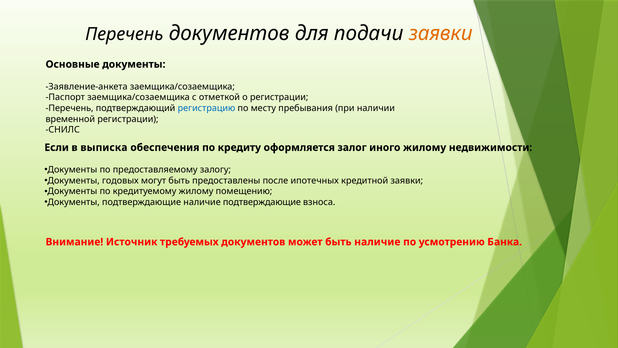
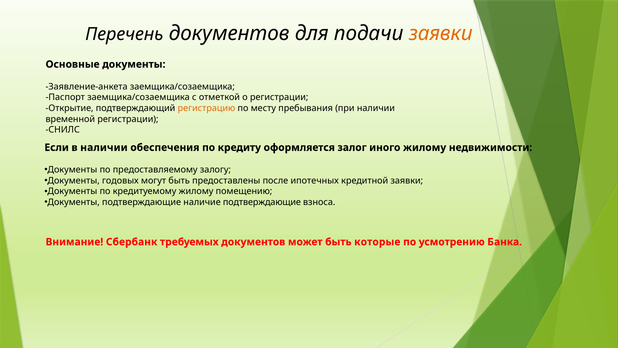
Перечень: Перечень -> Открытие (70, 108)
регистрацию colour: blue -> orange (206, 108)
в выписка: выписка -> наличии (104, 147)
Источник: Источник -> Сбербанк (132, 242)
быть наличие: наличие -> которые (377, 242)
